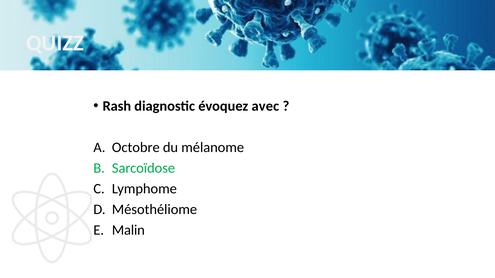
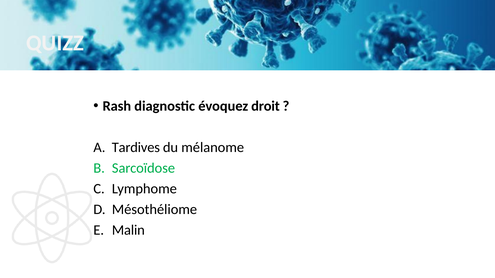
avec: avec -> droit (265, 106)
Octobre: Octobre -> Tardives (136, 148)
